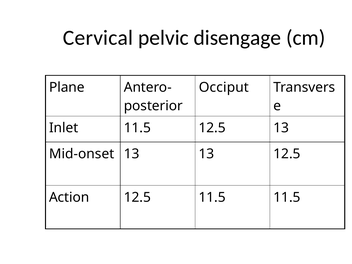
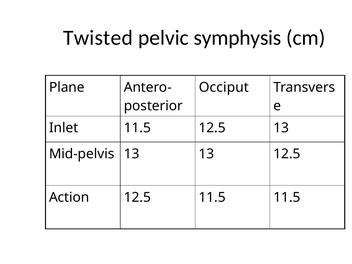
Cervical: Cervical -> Twisted (98, 38)
disengage: disengage -> symphysis (237, 38)
Mid-onset: Mid-onset -> Mid-pelvis (82, 154)
